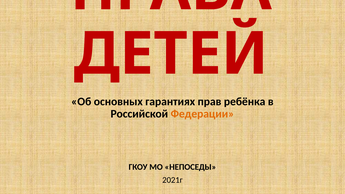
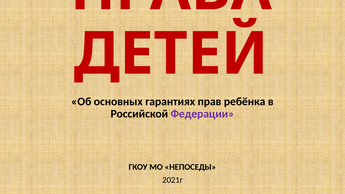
Федерации colour: orange -> purple (203, 114)
